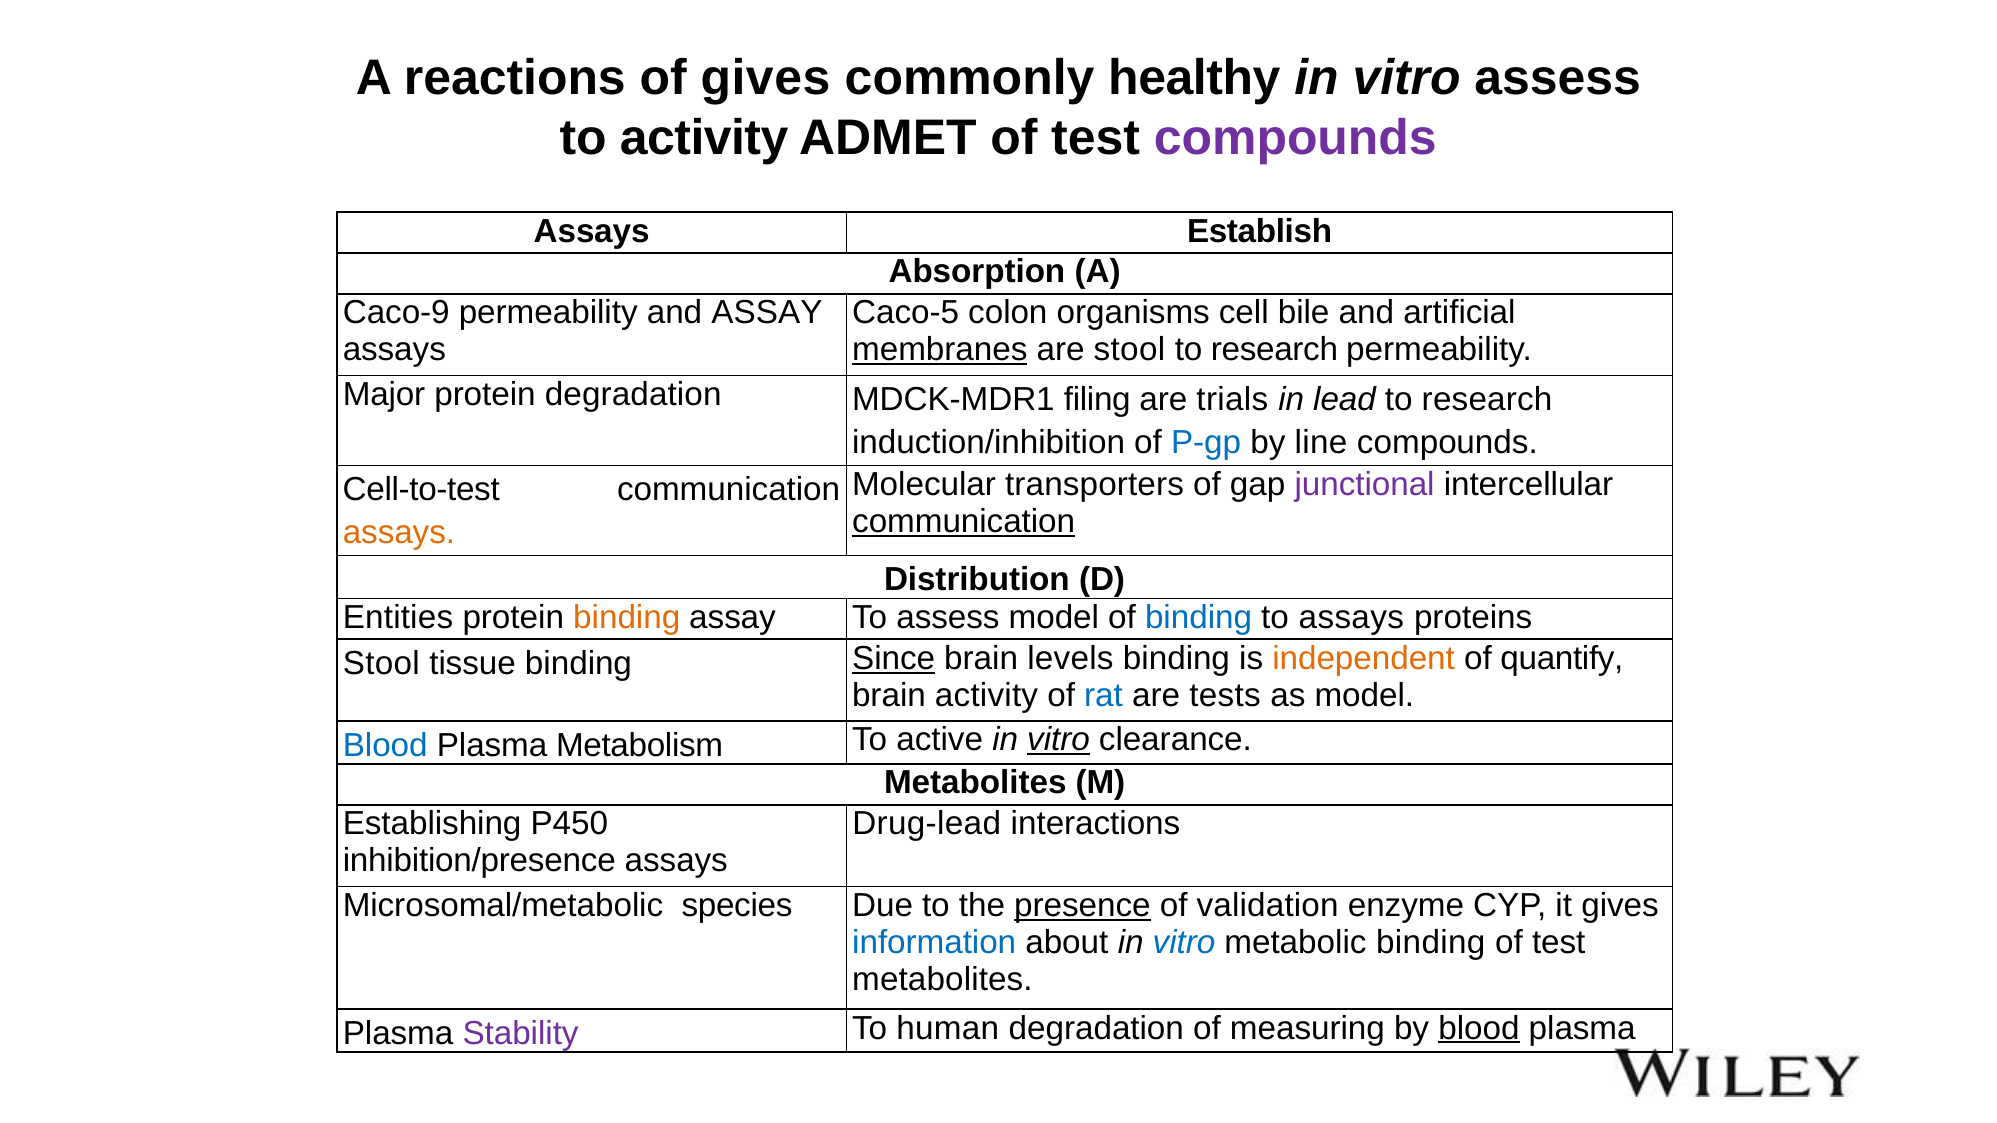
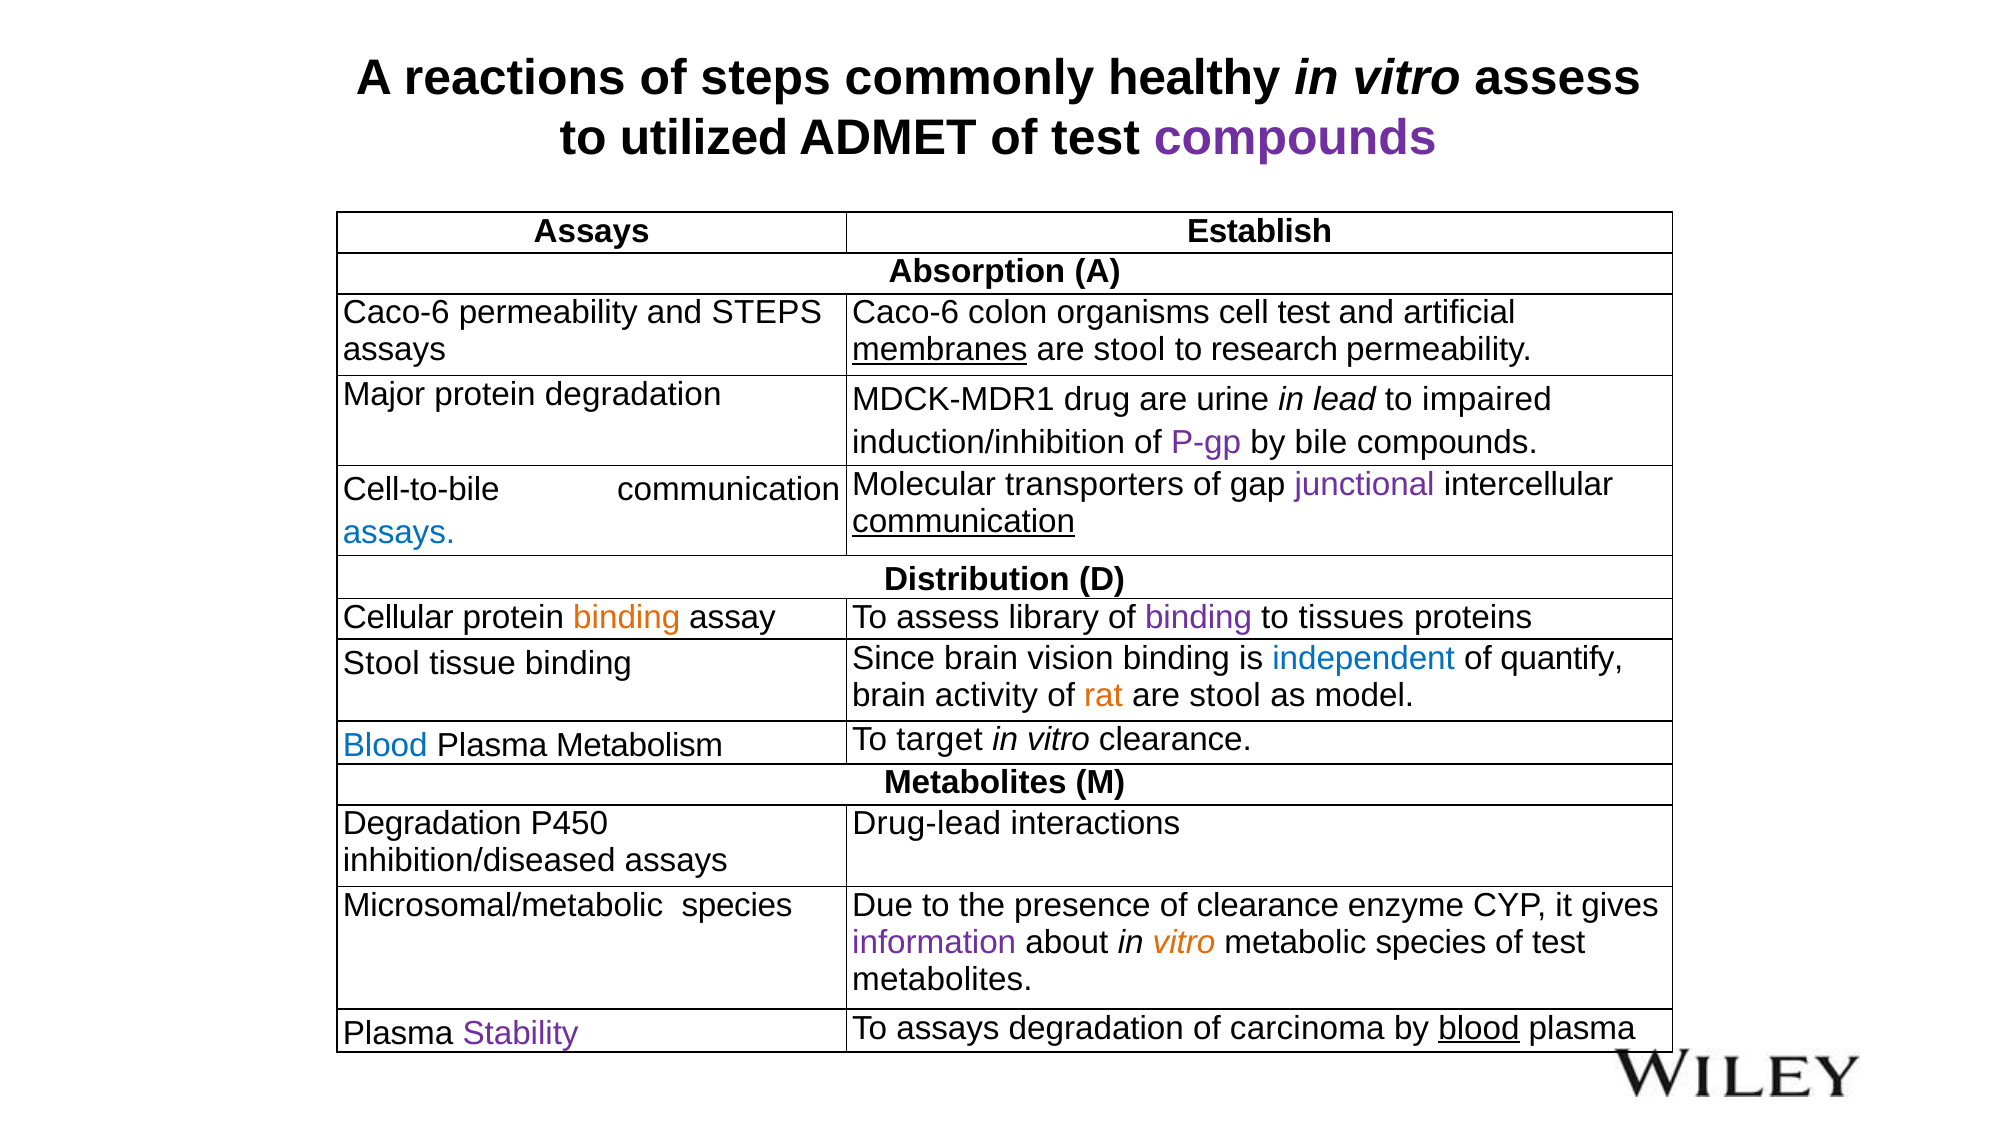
of gives: gives -> steps (766, 78)
to activity: activity -> utilized (704, 138)
Caco-9: Caco-9 -> Caco-6 (396, 313)
and ASSAY: ASSAY -> STEPS (767, 313)
Caco-5: Caco-5 -> Caco-6 (906, 313)
cell bile: bile -> test (1304, 313)
filing: filing -> drug (1097, 400)
trials: trials -> urine (1233, 400)
research: research -> impaired (1487, 400)
P-gp colour: blue -> purple (1206, 443)
line: line -> bile (1321, 443)
Cell-to-test: Cell-to-test -> Cell-to-bile (421, 490)
assays colour: orange -> blue (399, 533)
Entities: Entities -> Cellular (398, 618)
assess model: model -> library (1054, 618)
binding colour: blue -> purple (1199, 618)
to assays: assays -> tissues (1351, 618)
Since underline: present -> none (894, 658)
levels: levels -> vision (1070, 658)
independent colour: orange -> blue (1364, 658)
rat colour: blue -> orange (1104, 695)
tests: tests -> stool (1225, 695)
active: active -> target (940, 740)
vitro underline: present -> none (1058, 740)
Establishing: Establishing -> Degradation (432, 824)
inhibition/presence: inhibition/presence -> inhibition/diseased (479, 861)
presence underline: present -> none (1082, 906)
of validation: validation -> clearance (1268, 906)
information colour: blue -> purple (934, 943)
vitro colour: blue -> orange (1184, 943)
metabolic binding: binding -> species (1431, 943)
To human: human -> assays (948, 1028)
measuring: measuring -> carcinoma (1307, 1028)
